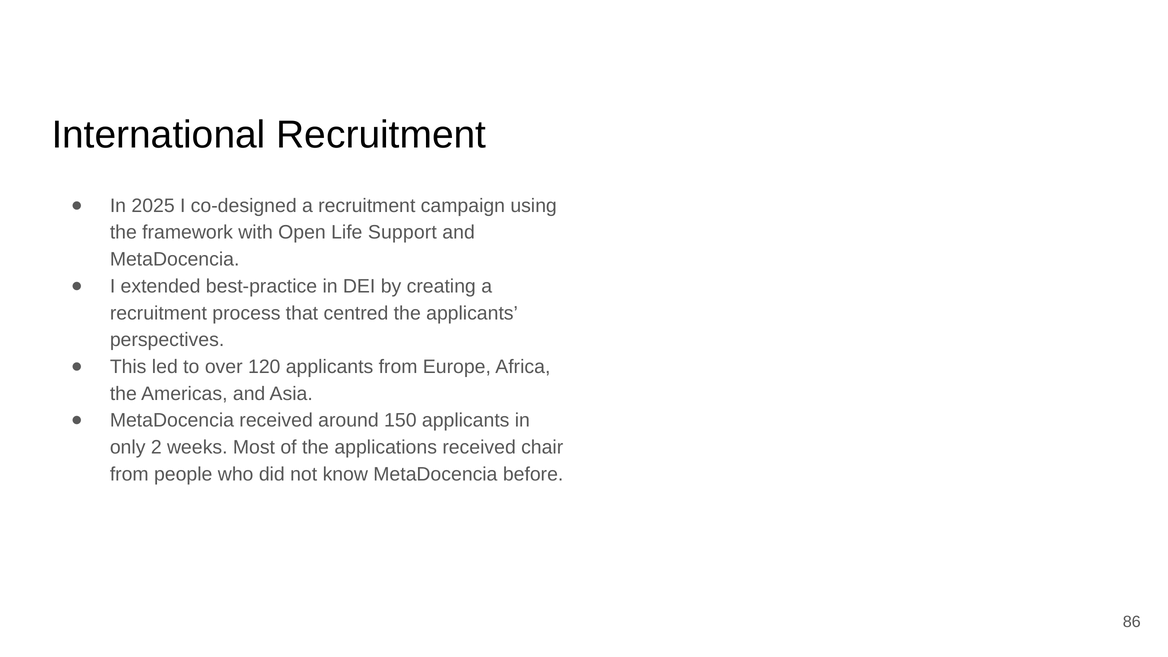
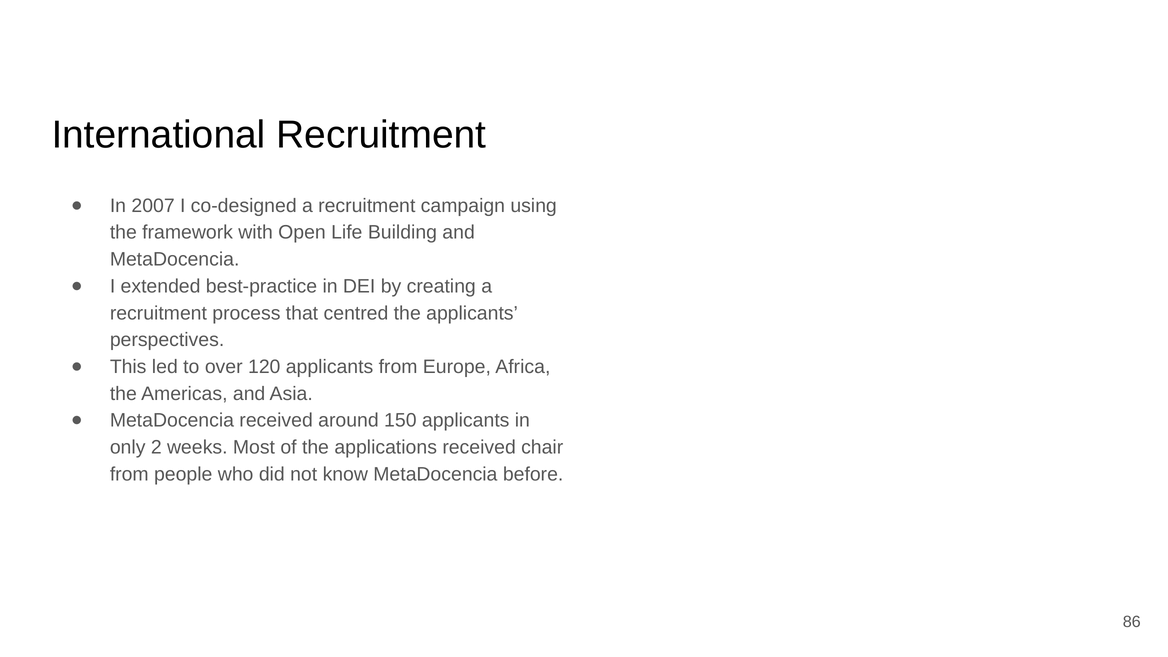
2025: 2025 -> 2007 (153, 206)
Support: Support -> Building (402, 233)
